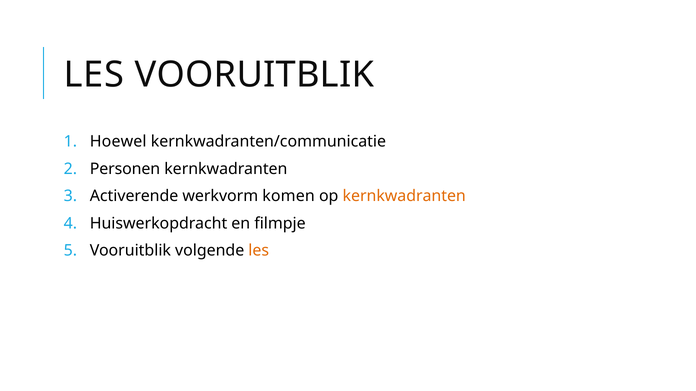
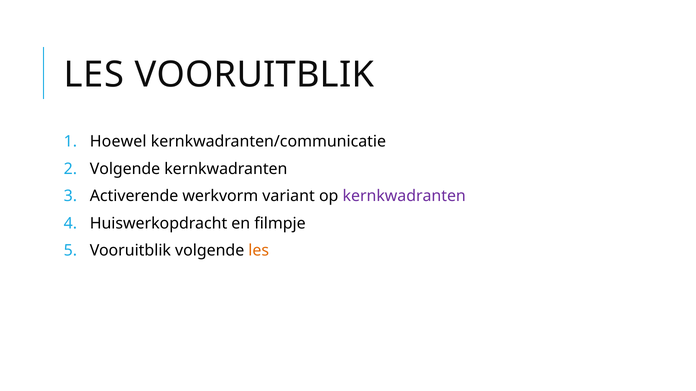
Personen: Personen -> Volgende (125, 169)
komen: komen -> variant (289, 196)
kernkwadranten colour: orange -> purple (404, 196)
